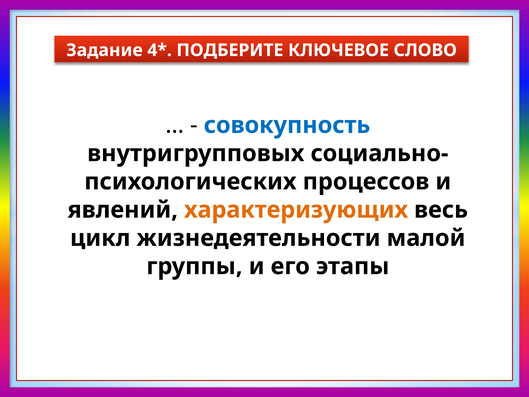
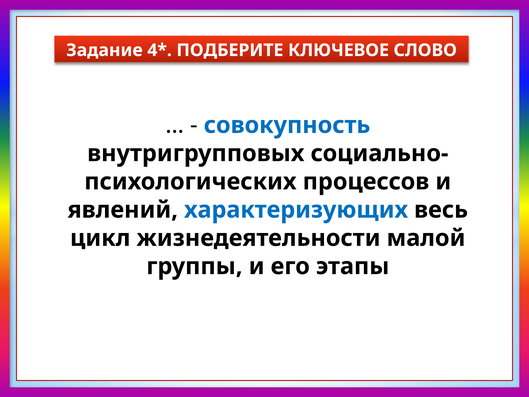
характеризующих colour: orange -> blue (296, 210)
